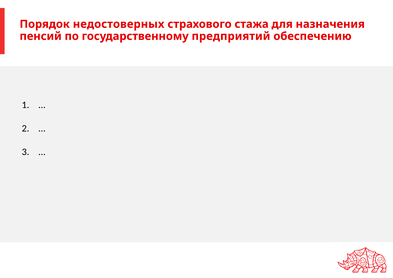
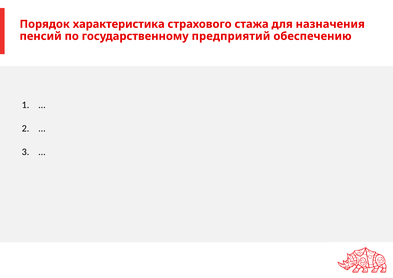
недостоверных: недостоверных -> характеристика (119, 24)
